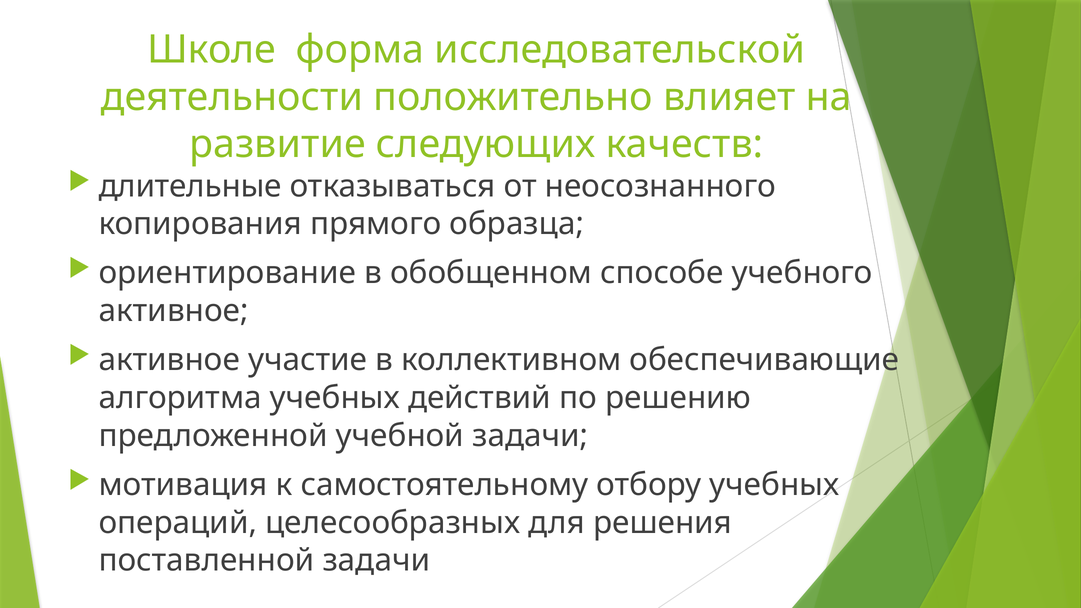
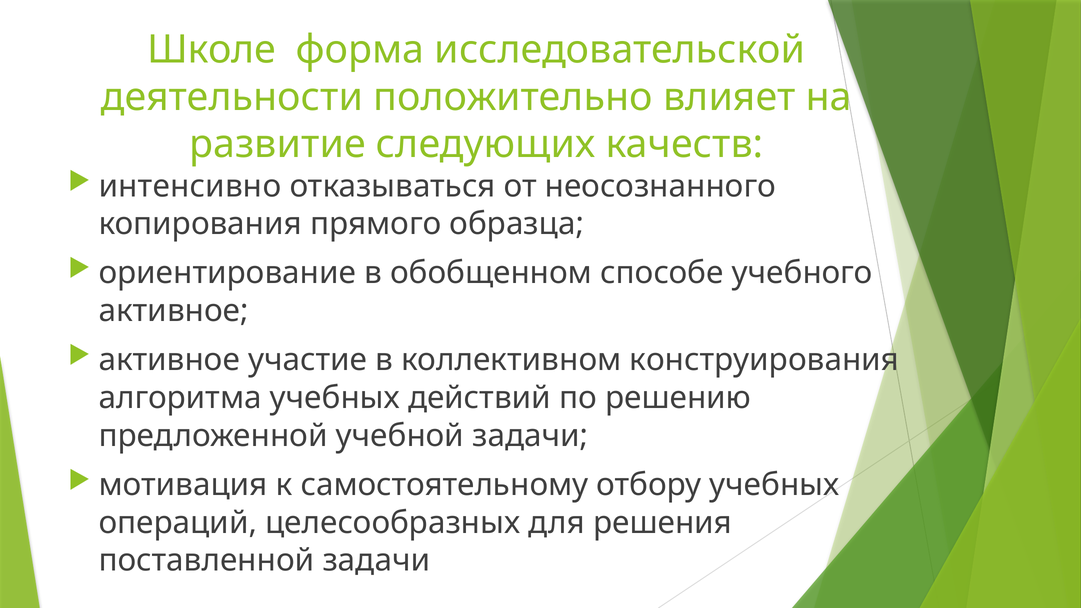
длительные: длительные -> интенсивно (190, 186)
обеспечивающие: обеспечивающие -> конструирования (764, 360)
